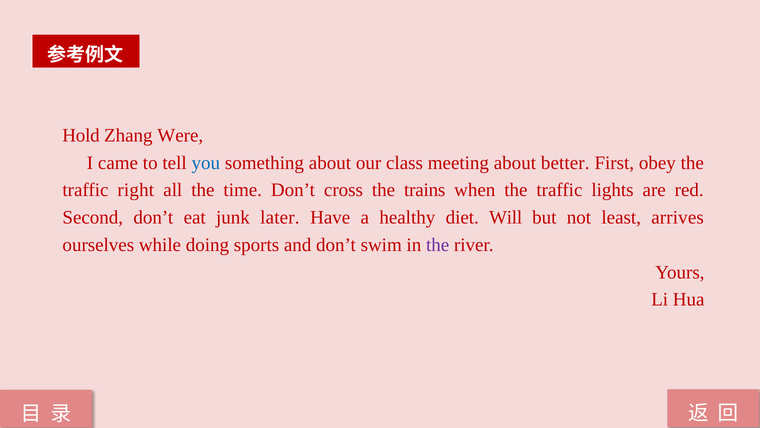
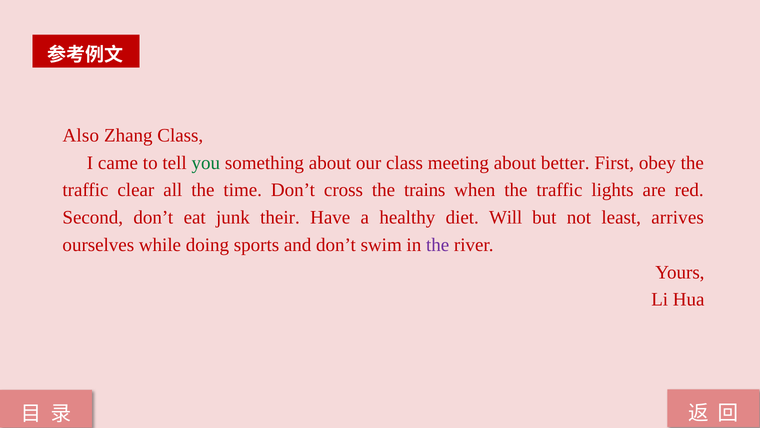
Hold: Hold -> Also (81, 135)
Zhang Were: Were -> Class (180, 135)
you colour: blue -> green (206, 163)
right: right -> clear (136, 190)
later: later -> their (280, 217)
